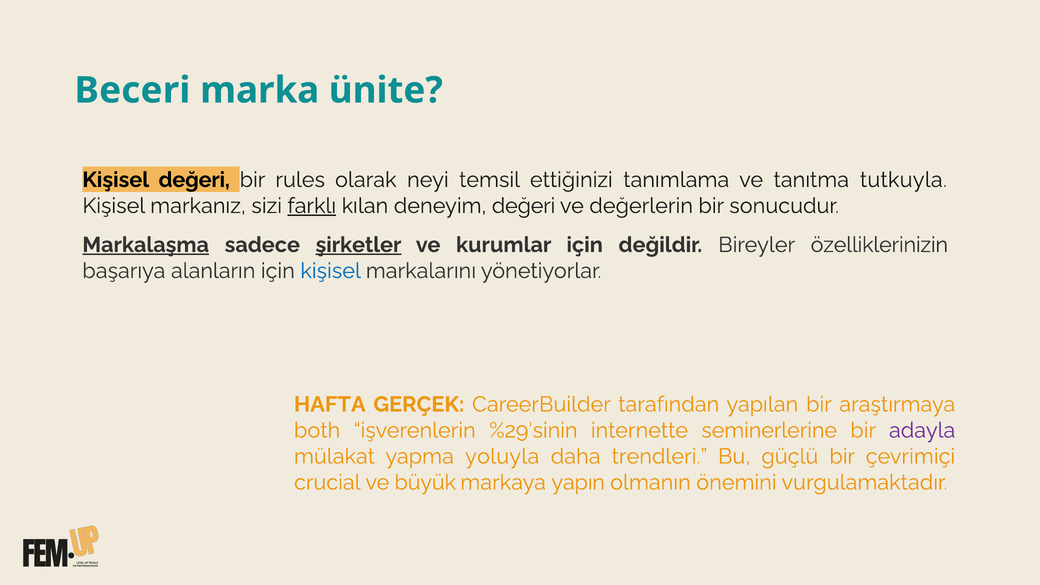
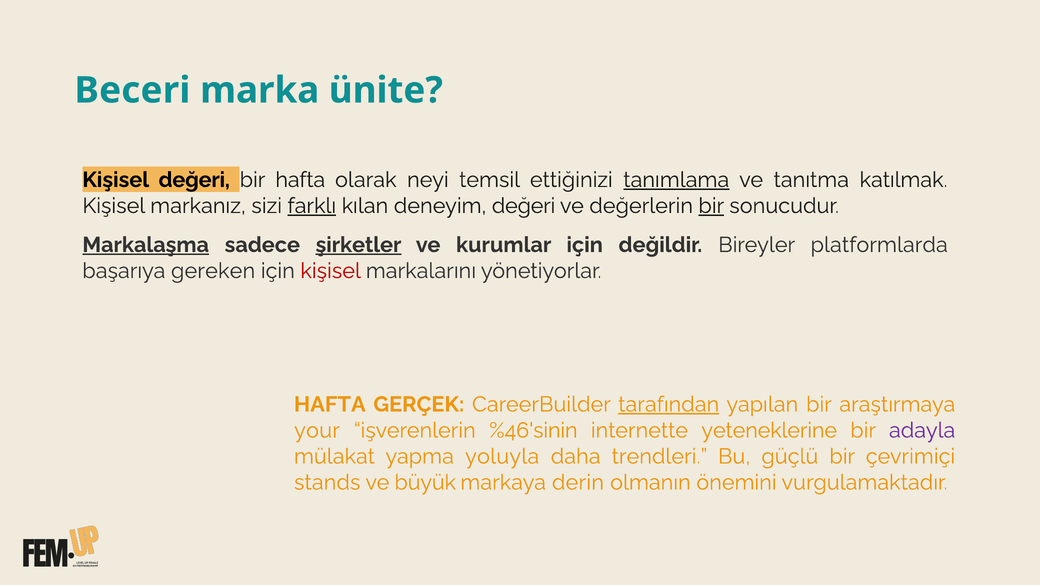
bir rules: rules -> hafta (300, 180)
tanımlama underline: none -> present (676, 180)
tutkuyla: tutkuyla -> katılmak (904, 180)
bir underline: none -> present (711, 206)
özelliklerinizin: özelliklerinizin -> platformlarda (879, 245)
alanların: alanların -> gereken (213, 271)
kişisel colour: blue -> red (331, 271)
tarafından underline: none -> present (669, 404)
both: both -> your (317, 430)
%29'sinin: %29'sinin -> %46'sinin (533, 430)
seminerlerine: seminerlerine -> yeteneklerine (769, 430)
crucial: crucial -> stands (327, 482)
yapın: yapın -> derin (578, 482)
